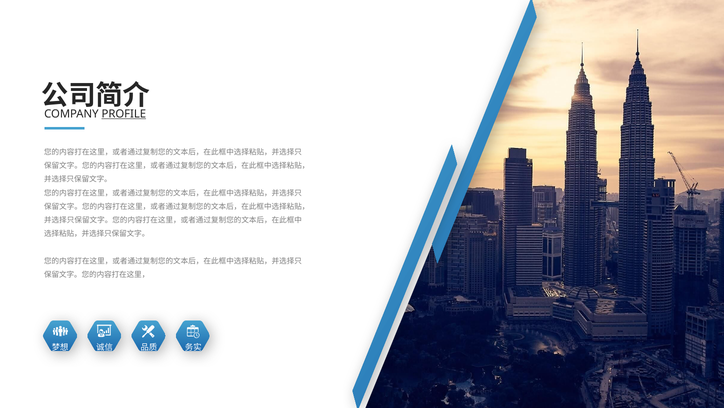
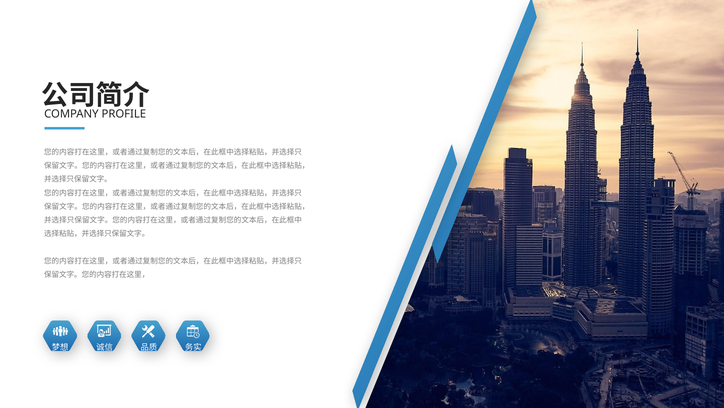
PROFILE underline: present -> none (124, 114)
